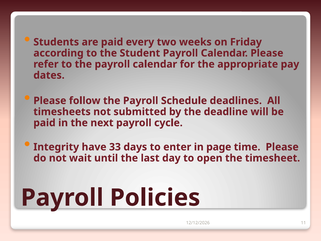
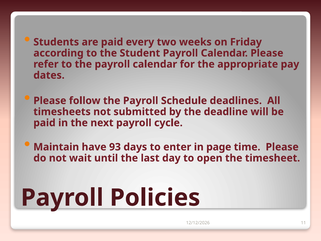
Integrity: Integrity -> Maintain (56, 147)
33: 33 -> 93 (115, 147)
